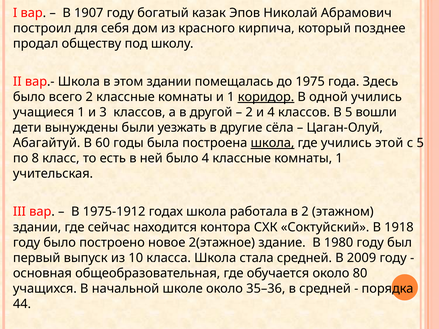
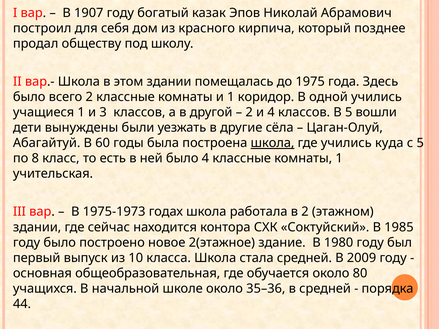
коридор underline: present -> none (266, 97)
этой: этой -> куда (389, 143)
1975-1912: 1975-1912 -> 1975-1973 (114, 212)
1918: 1918 -> 1985 (399, 227)
